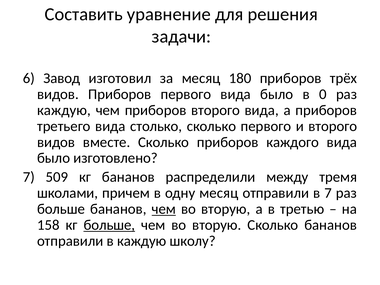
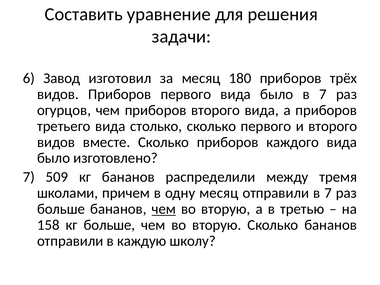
было в 0: 0 -> 7 (323, 94)
каждую: каждую -> огурцов (64, 110)
больше underline: present -> none (109, 225)
